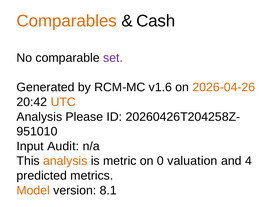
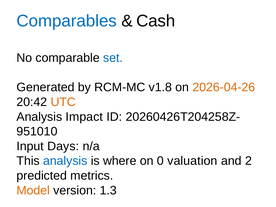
Comparables colour: orange -> blue (67, 21)
set colour: purple -> blue (113, 58)
v1.6: v1.6 -> v1.8 (160, 87)
Please: Please -> Impact (84, 117)
Audit: Audit -> Days (63, 146)
analysis colour: orange -> blue (65, 161)
metric: metric -> where (120, 161)
4: 4 -> 2 (248, 161)
8.1: 8.1 -> 1.3 (108, 190)
